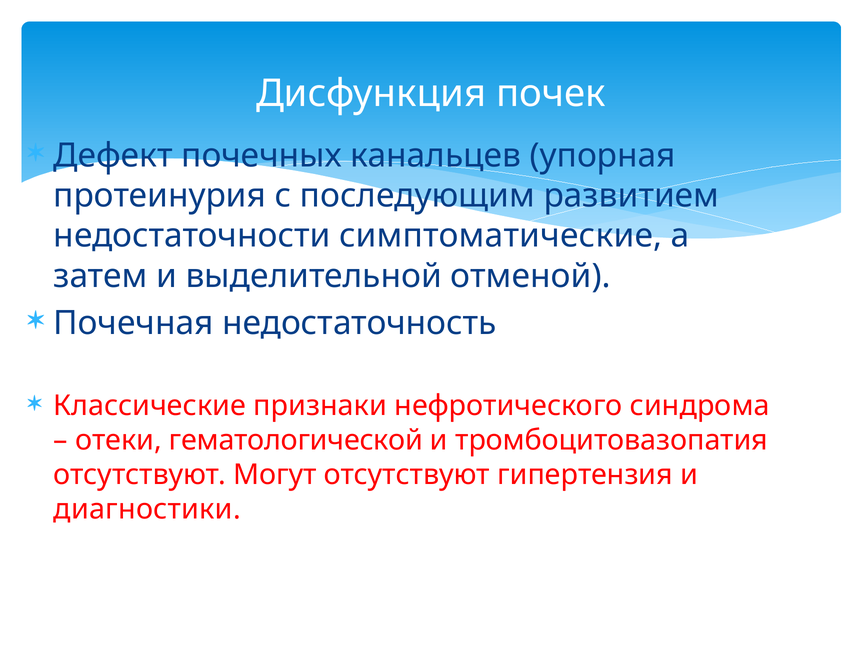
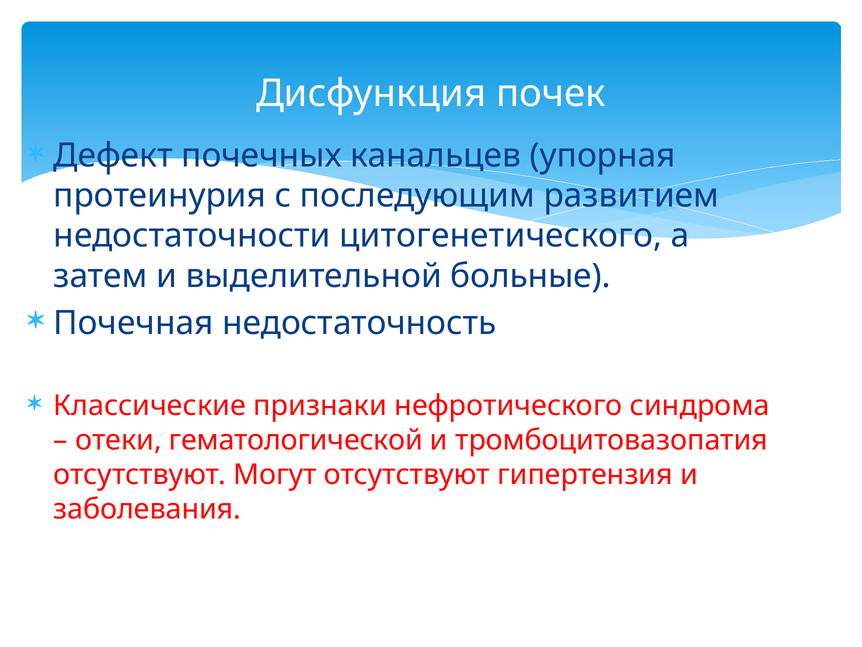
симптоматические: симптоматические -> цитогенетического (501, 236)
отменой: отменой -> больные (531, 276)
диагностики: диагностики -> заболевания (147, 509)
